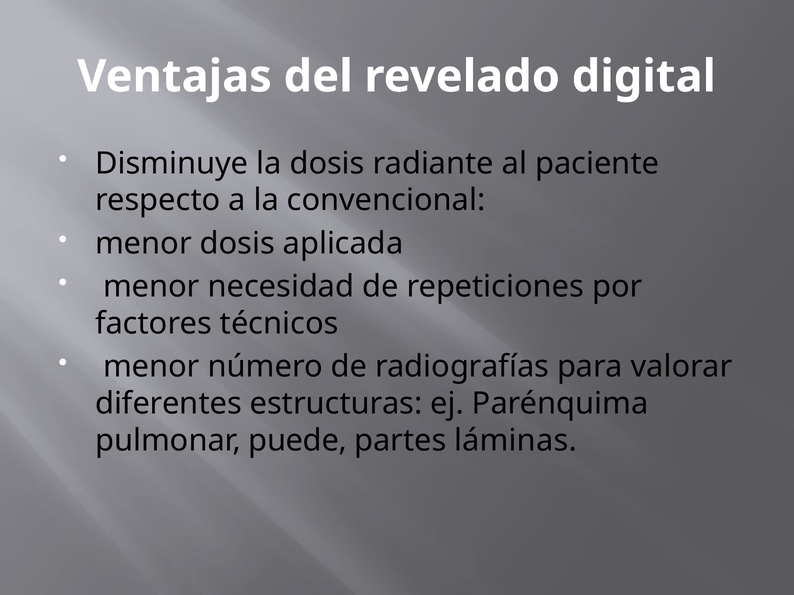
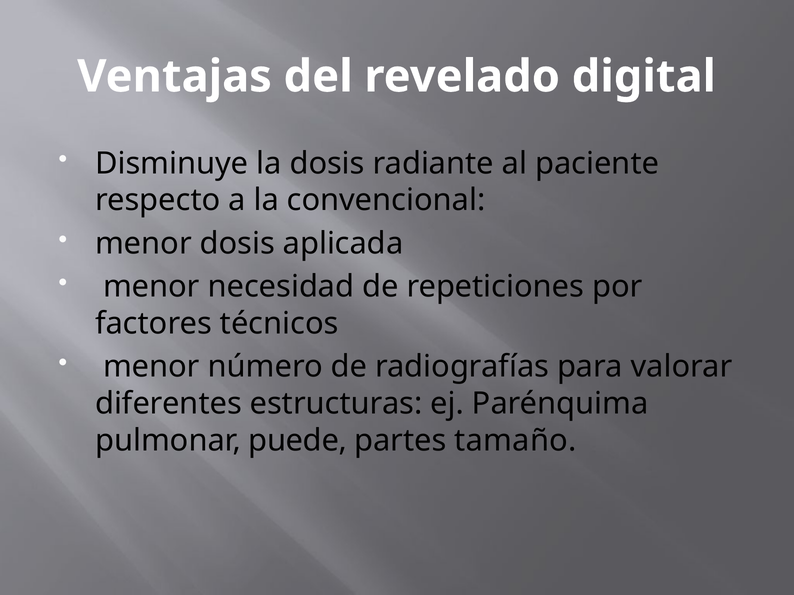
láminas: láminas -> tamaño (515, 441)
